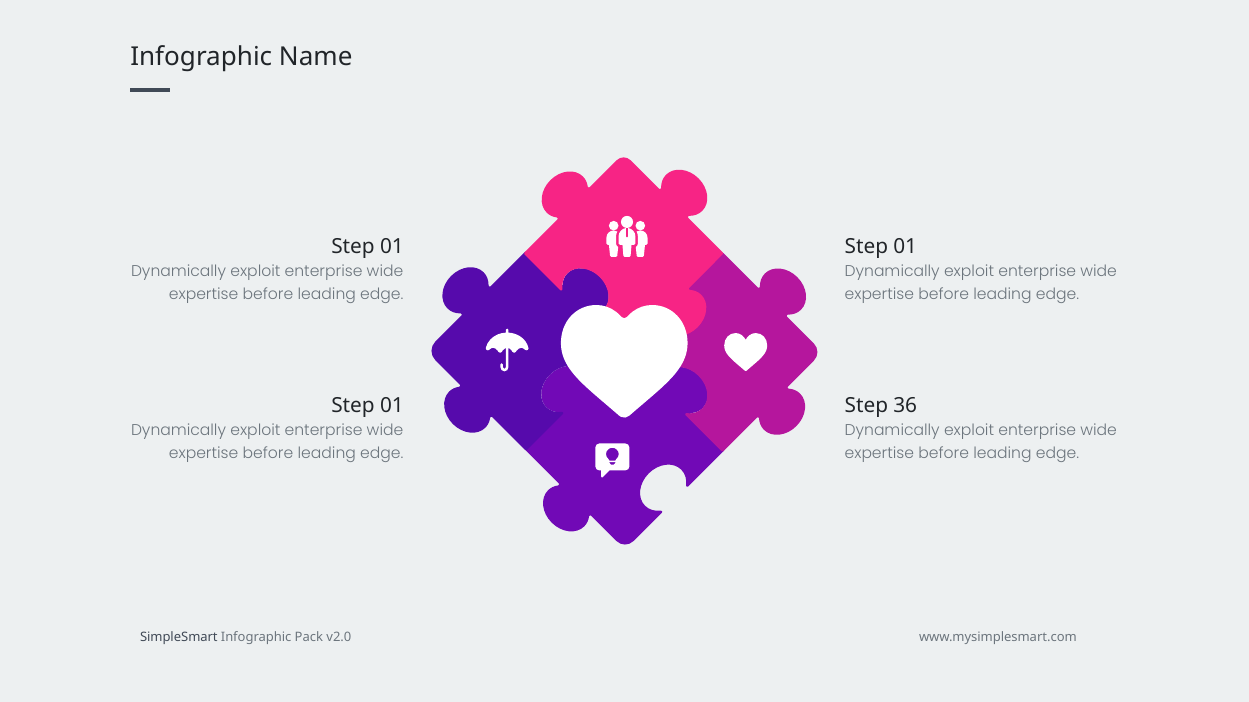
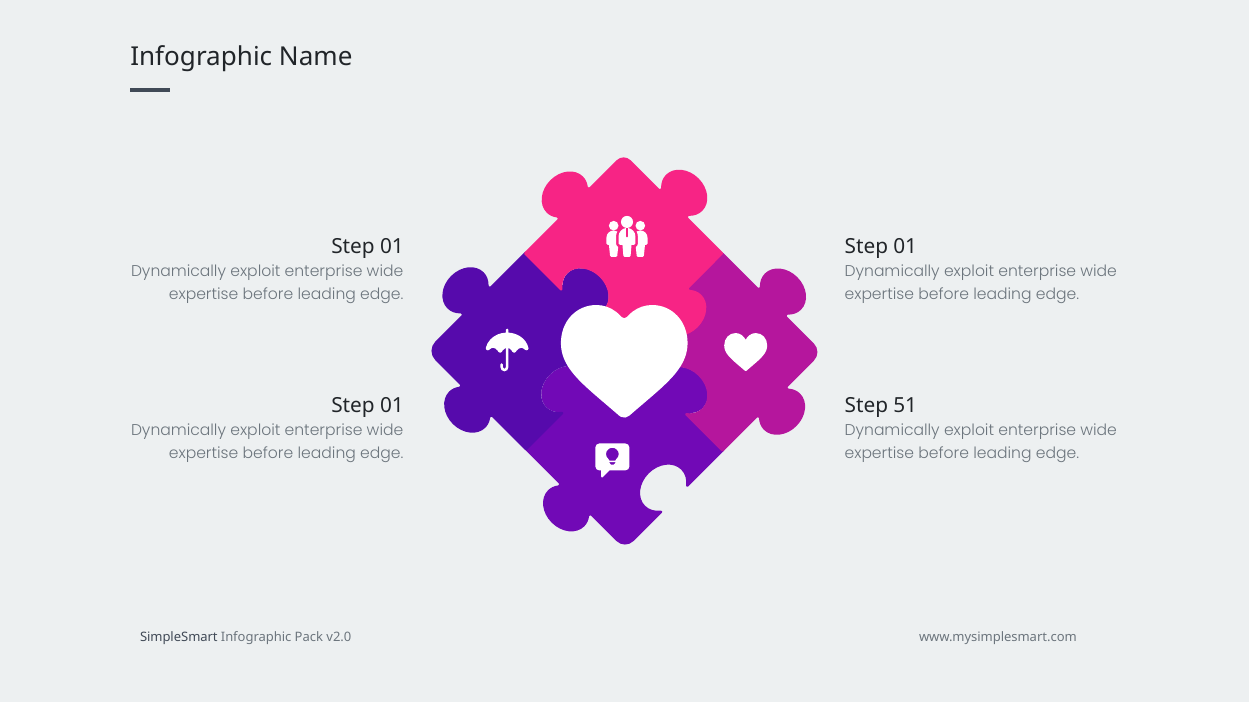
36: 36 -> 51 (905, 406)
